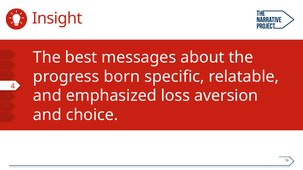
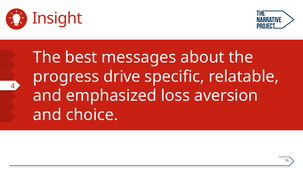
born: born -> drive (122, 77)
